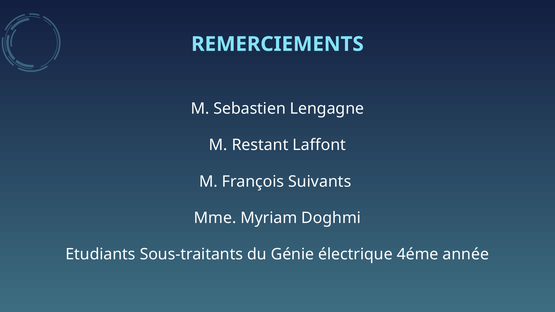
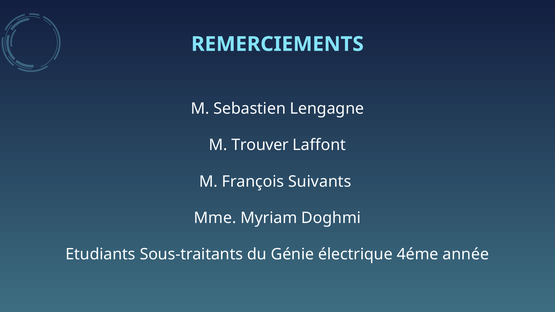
Restant: Restant -> Trouver (260, 145)
